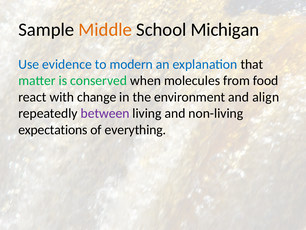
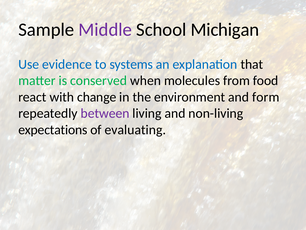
Middle colour: orange -> purple (105, 30)
modern: modern -> systems (131, 64)
align: align -> form (266, 97)
everything: everything -> evaluating (135, 129)
